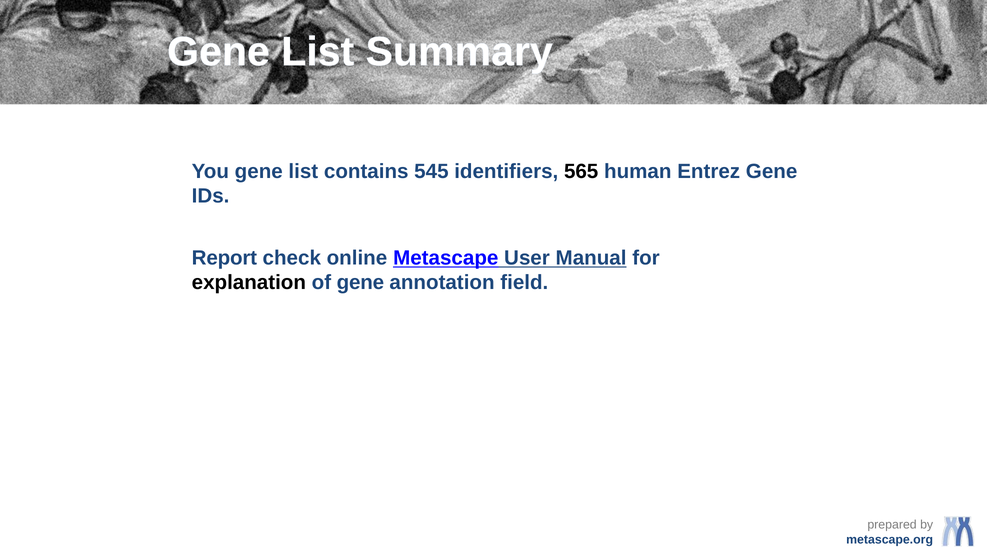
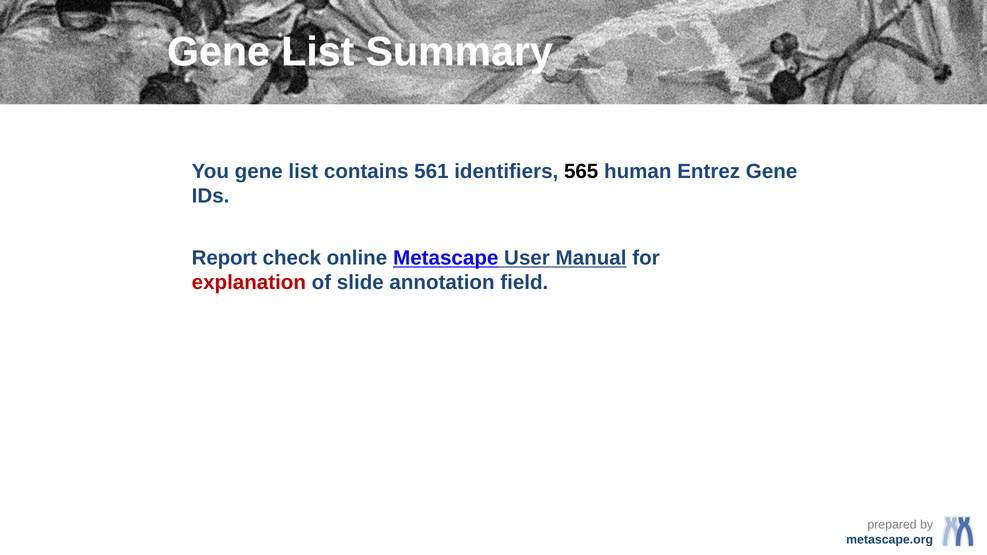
545: 545 -> 561 (431, 171)
explanation colour: black -> red (249, 283)
of gene: gene -> slide (360, 283)
